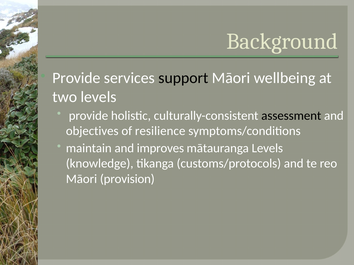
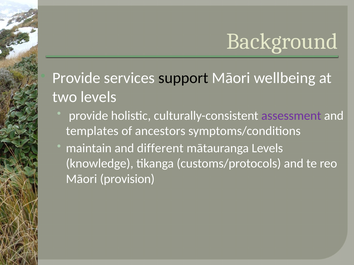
assessment colour: black -> purple (291, 116)
objectives: objectives -> templates (92, 131)
resilience: resilience -> ancestors (160, 131)
improves: improves -> different (160, 149)
